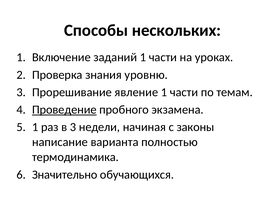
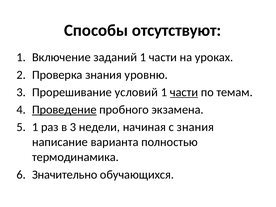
нескольких: нескольких -> отсутствуют (177, 30)
явление: явление -> условий (136, 92)
части underline: none -> present (184, 92)
с законы: законы -> знания (195, 127)
